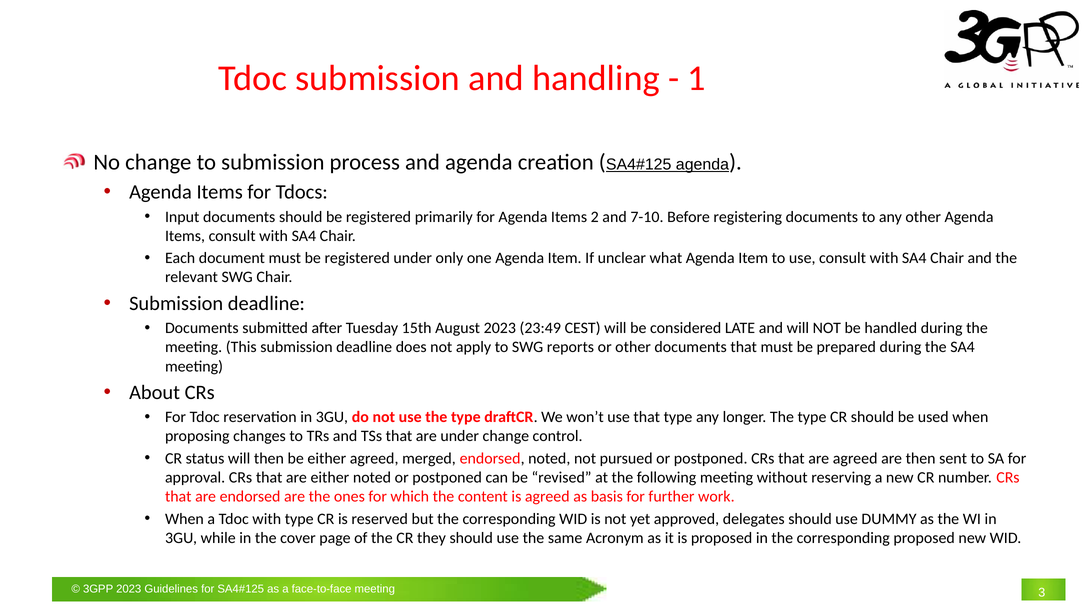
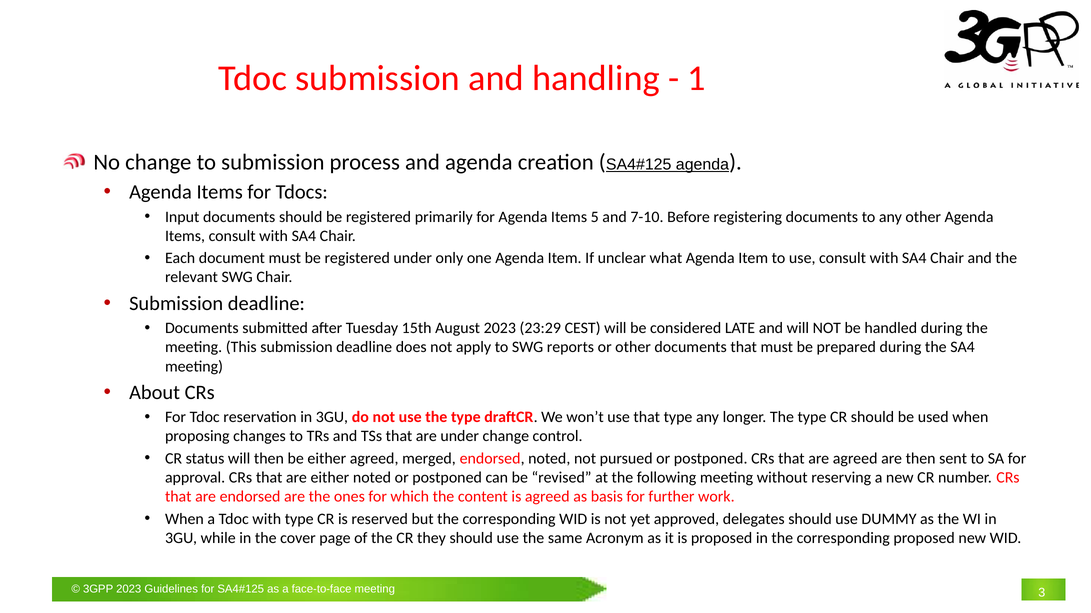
2: 2 -> 5 (595, 217)
23:49: 23:49 -> 23:29 (540, 328)
